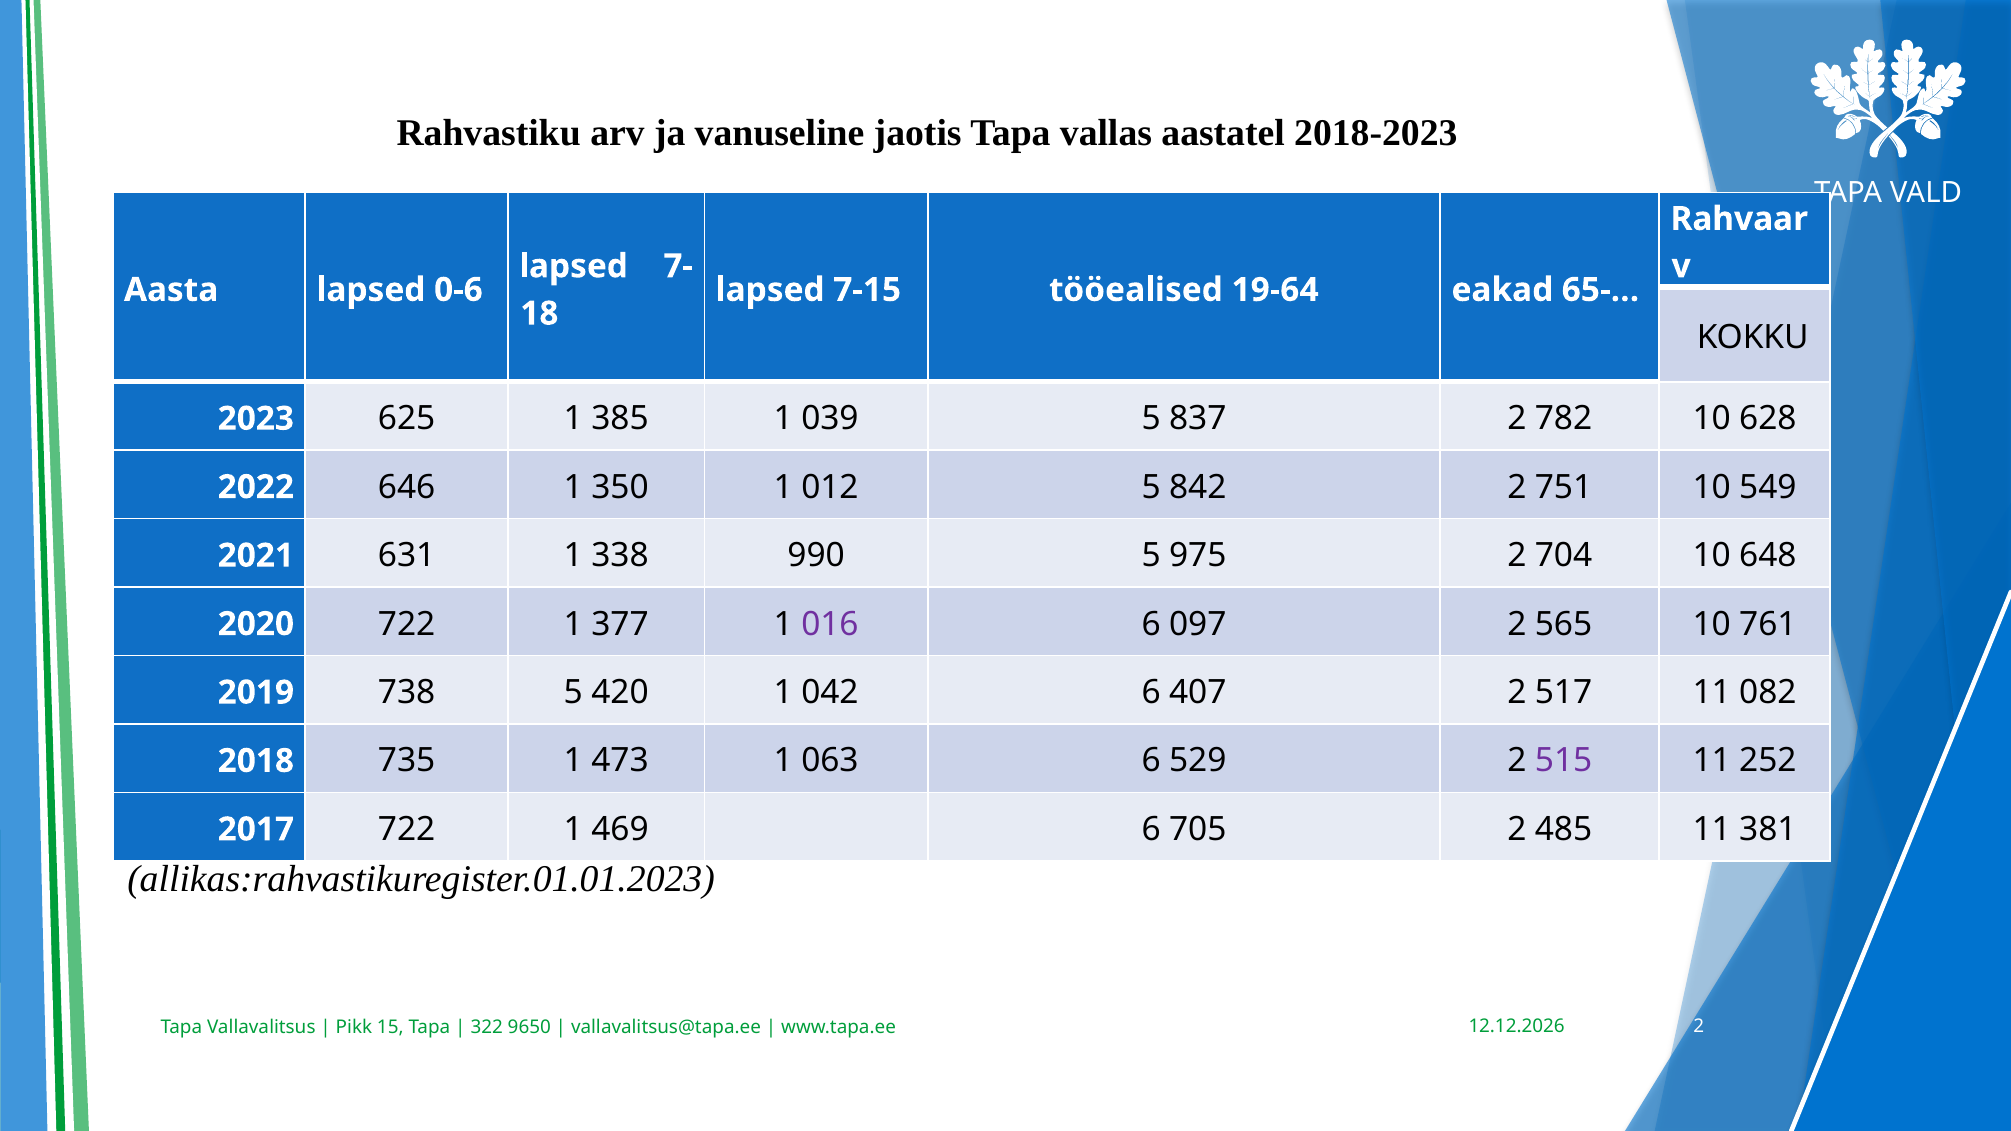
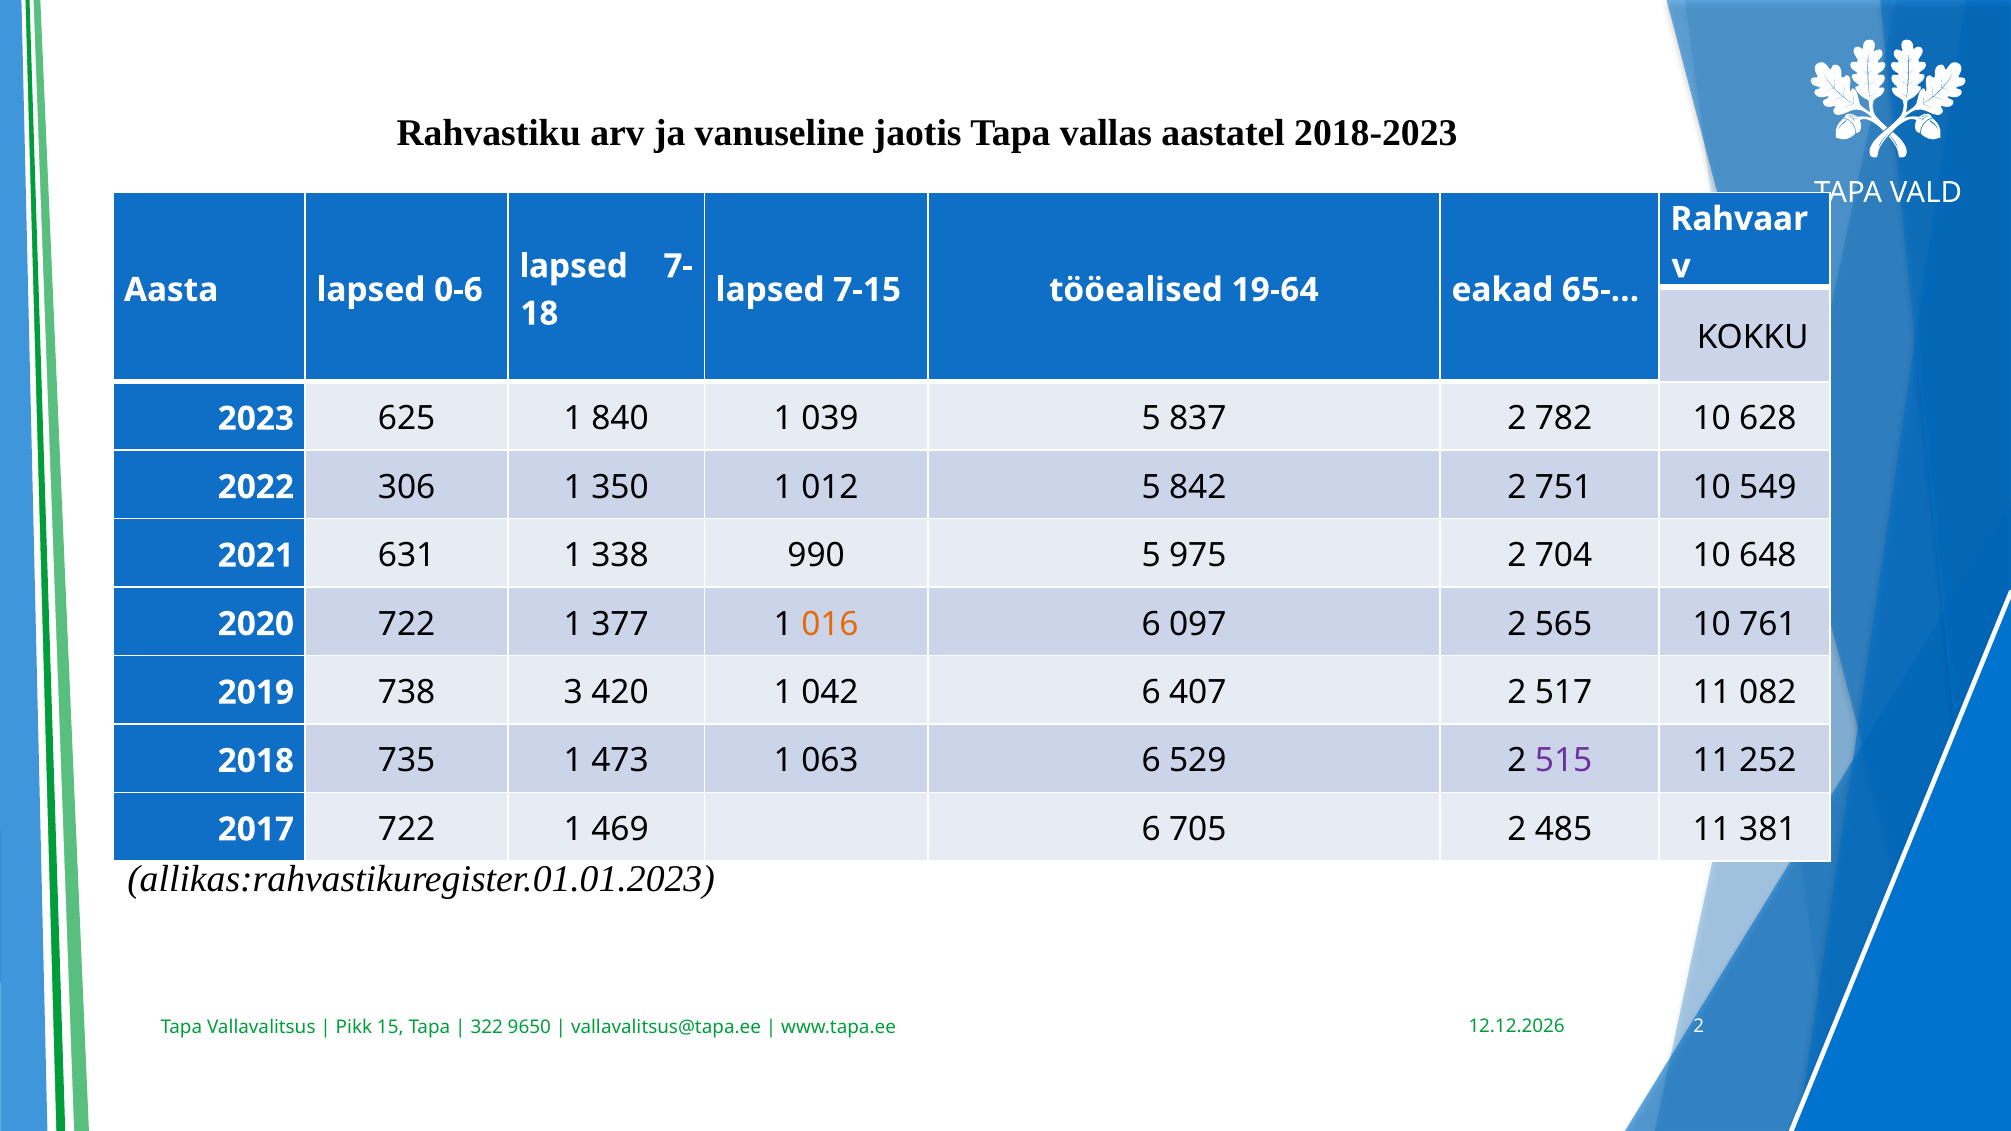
385: 385 -> 840 (620, 419)
646: 646 -> 306 (407, 487)
016 colour: purple -> orange (830, 624)
738 5: 5 -> 3 (573, 693)
